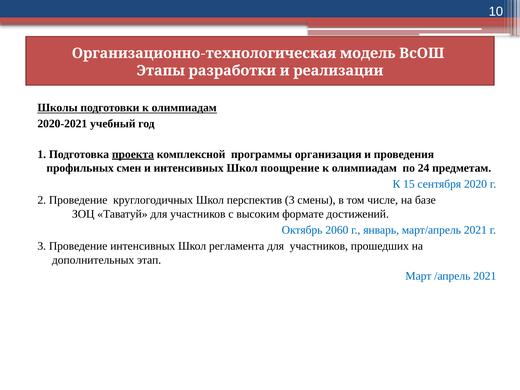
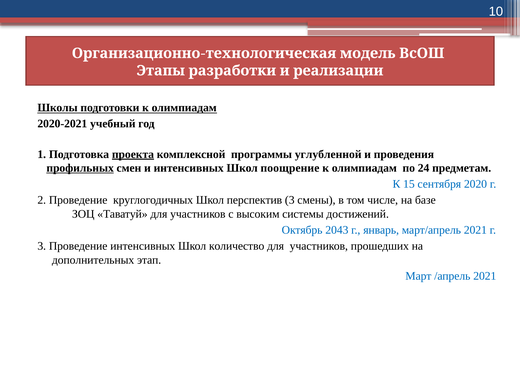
организация: организация -> углубленной (328, 154)
профильных underline: none -> present (80, 168)
формате: формате -> системы (303, 214)
2060: 2060 -> 2043 (337, 230)
регламента: регламента -> количество (237, 246)
